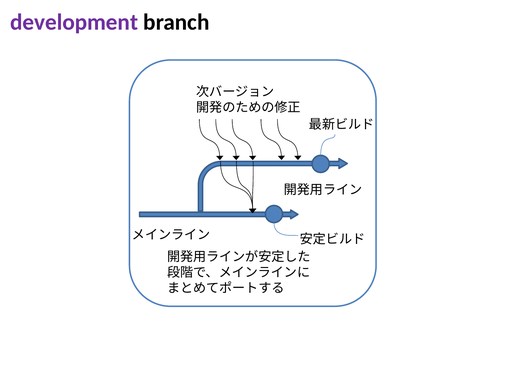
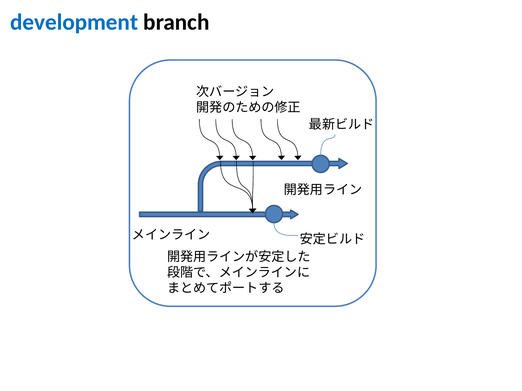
development colour: purple -> blue (74, 22)
